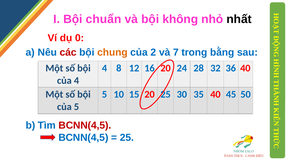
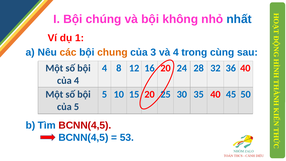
chuẩn: chuẩn -> chúng (104, 19)
nhất colour: black -> blue (239, 19)
0: 0 -> 1 (80, 38)
các colour: red -> orange (68, 52)
2: 2 -> 3 (153, 52)
và 7: 7 -> 4 (176, 52)
bằng: bằng -> cùng (222, 52)
25: 25 -> 53 (127, 137)
